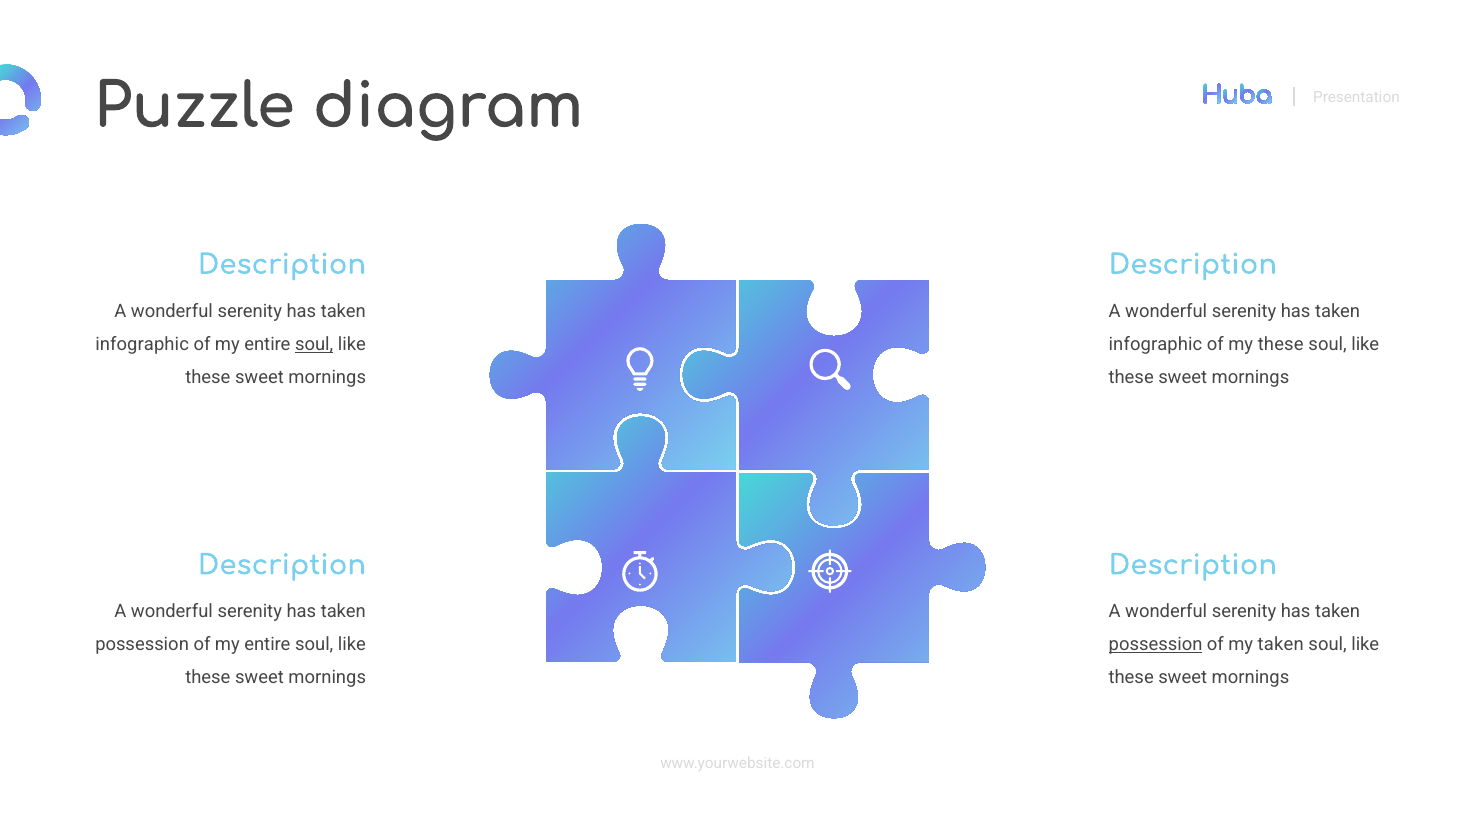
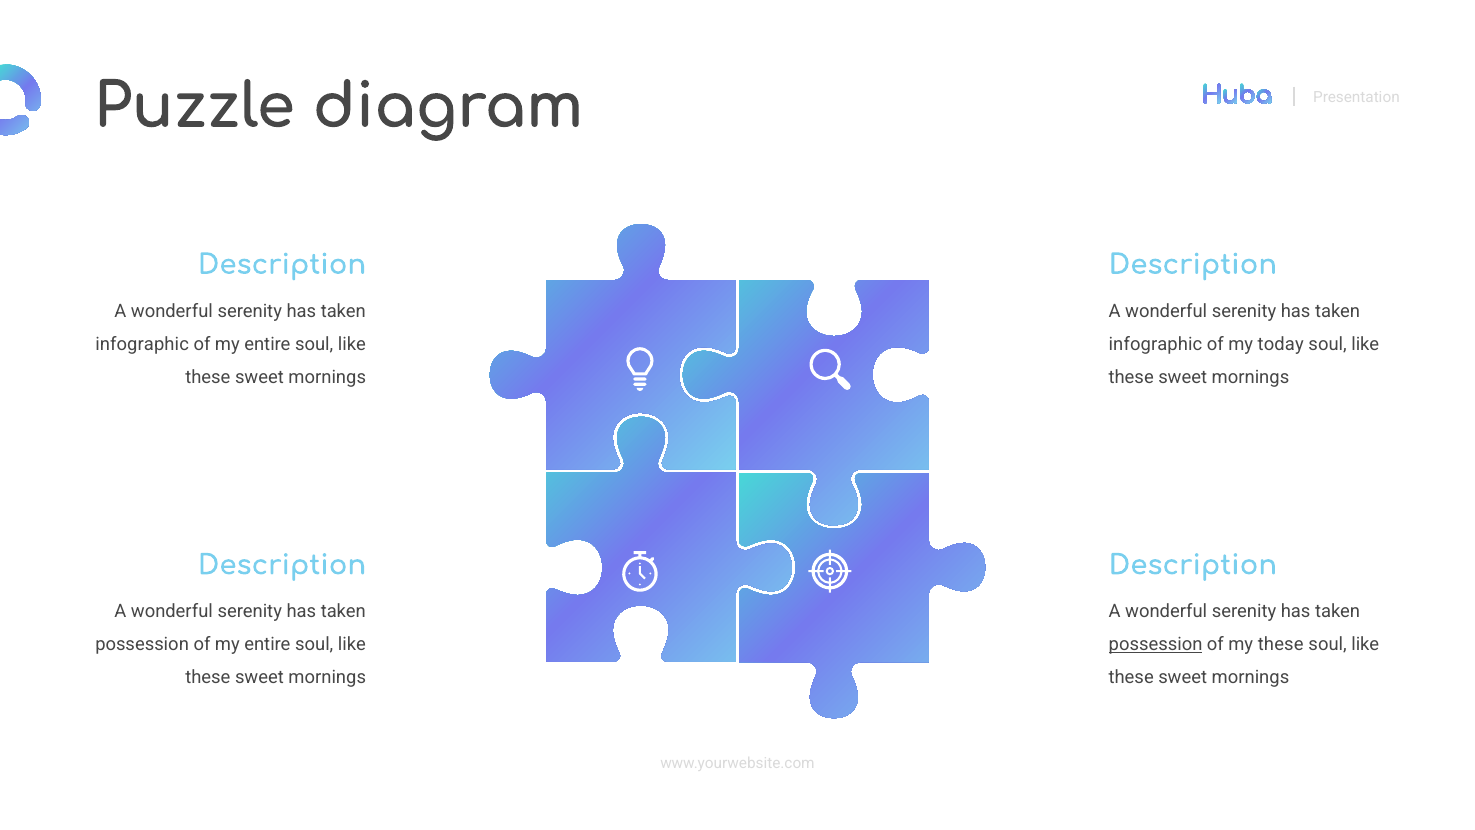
soul underline: present -> none (314, 344)
my these: these -> today (1281, 344)
my taken: taken -> these (1281, 644)
